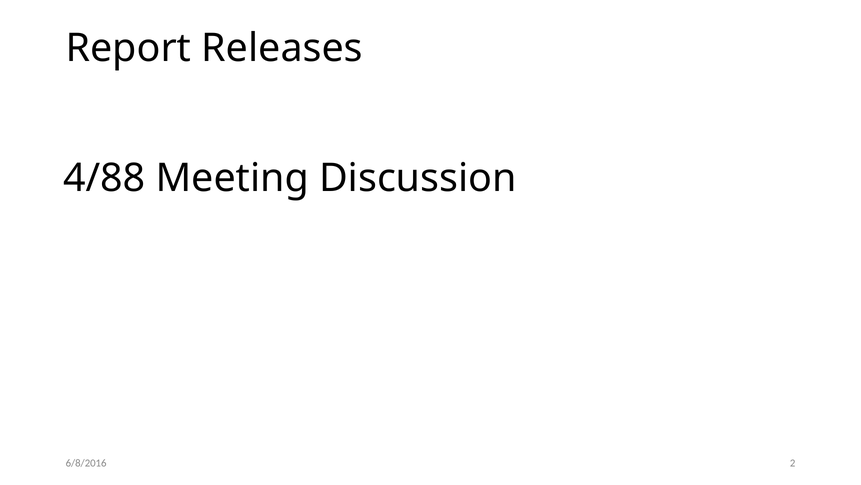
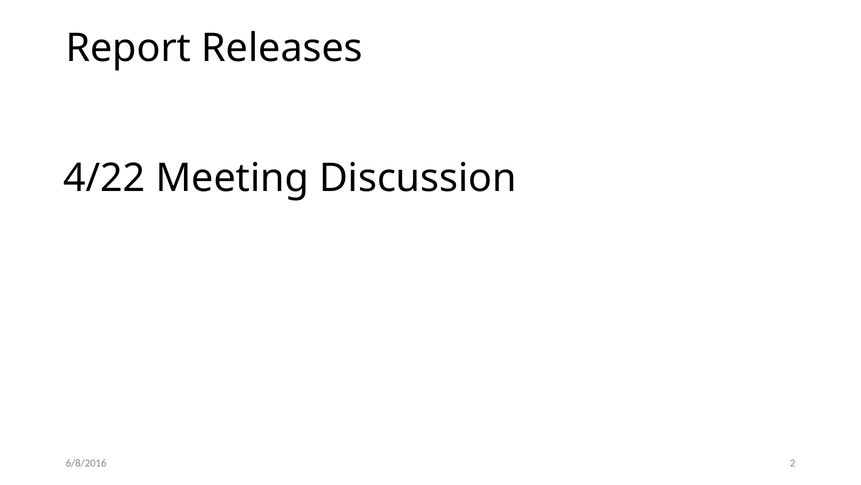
4/88: 4/88 -> 4/22 (104, 178)
